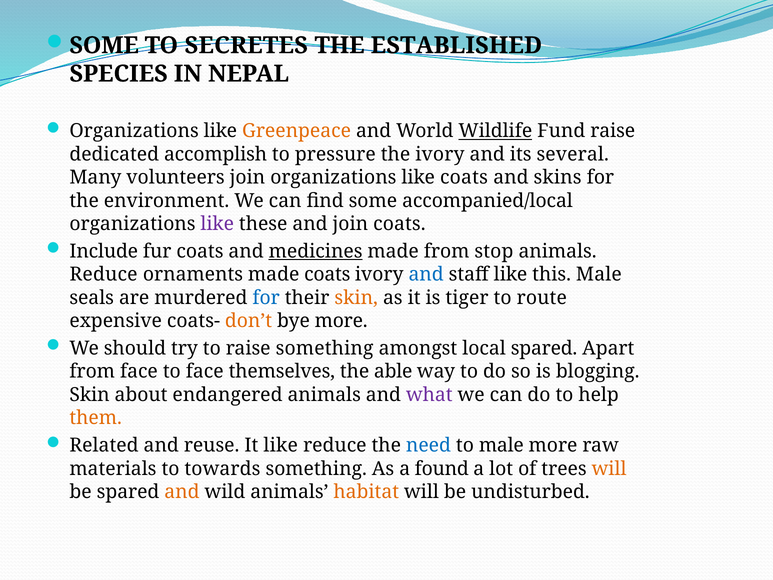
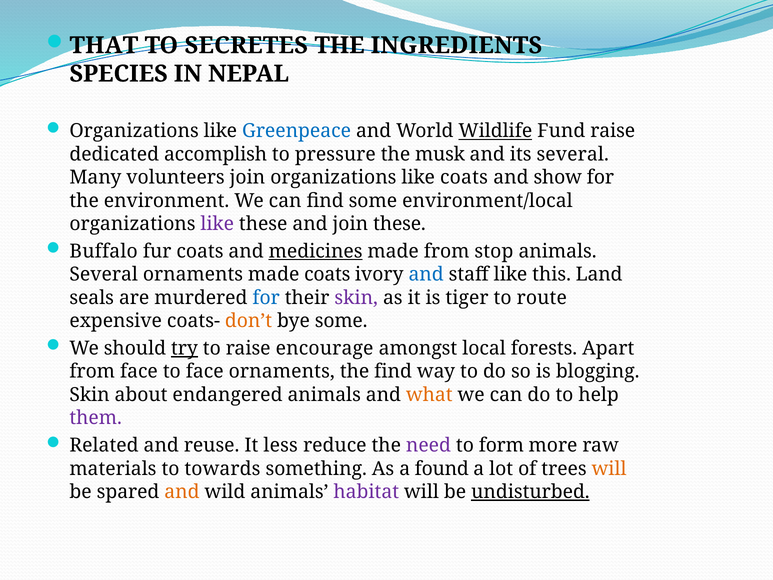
SOME: SOME -> THAT (104, 45)
ESTABLISHED: ESTABLISHED -> INGREDIENTS (456, 45)
Greenpeace colour: orange -> blue (297, 131)
the ivory: ivory -> musk (440, 154)
skins: skins -> show (558, 177)
accompanied/local: accompanied/local -> environment/local (487, 201)
join coats: coats -> these (400, 224)
Include: Include -> Buffalo (104, 251)
Reduce: Reduce -> Several (104, 274)
this Male: Male -> Land (599, 274)
skin colour: orange -> purple (356, 298)
bye more: more -> some (341, 321)
try underline: none -> present (184, 348)
raise something: something -> encourage (325, 348)
local spared: spared -> forests (544, 348)
face themselves: themselves -> ornaments (282, 371)
the able: able -> find (393, 371)
what colour: purple -> orange (429, 395)
them colour: orange -> purple (96, 418)
It like: like -> less (281, 445)
need colour: blue -> purple (428, 445)
to male: male -> form (501, 445)
habitat colour: orange -> purple (366, 492)
undisturbed underline: none -> present (530, 492)
